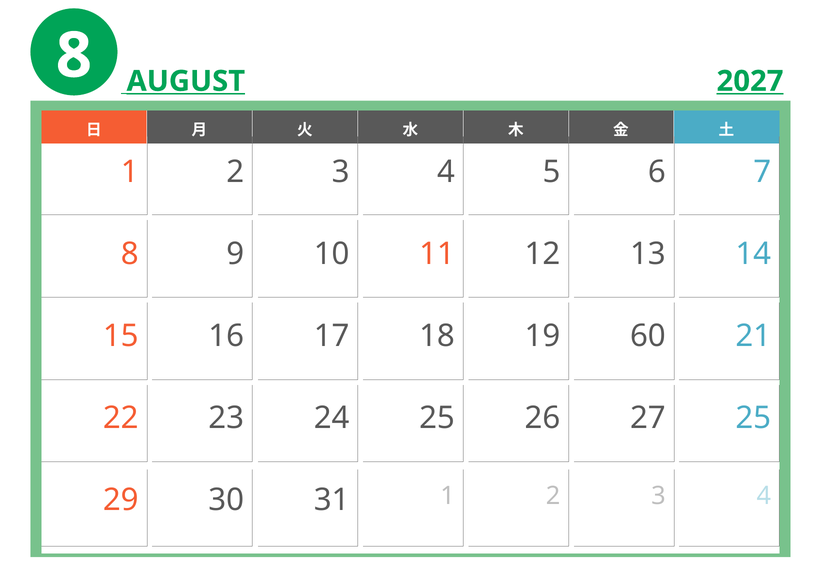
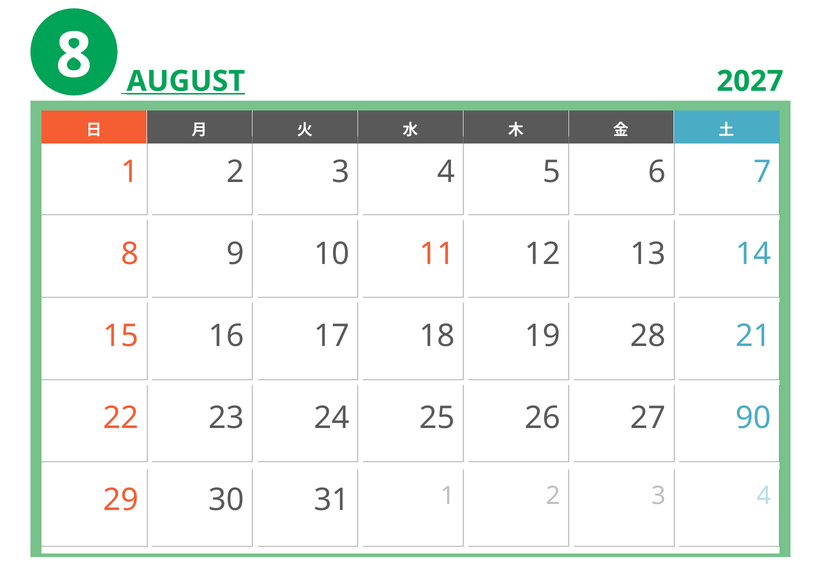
2027 underline: present -> none (750, 81)
60: 60 -> 28 (648, 336)
27 25: 25 -> 90 (753, 418)
